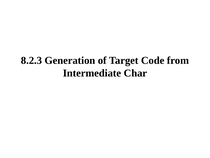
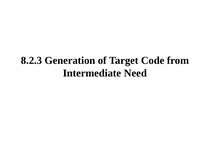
Char: Char -> Need (135, 73)
